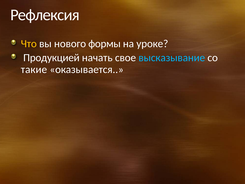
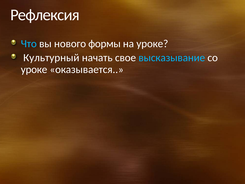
Что colour: yellow -> light blue (29, 44)
Продукцией: Продукцией -> Культурный (51, 58)
такие: такие -> уроке (34, 69)
